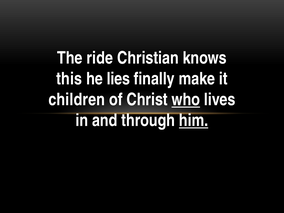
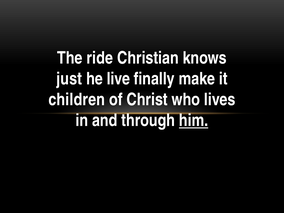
this: this -> just (69, 79)
lies: lies -> live (118, 79)
who underline: present -> none (186, 100)
